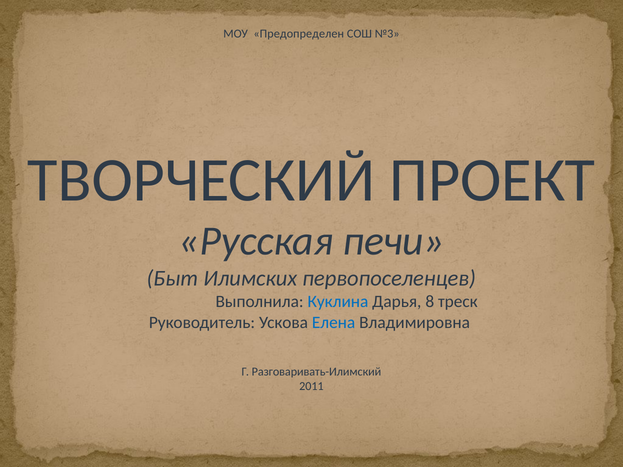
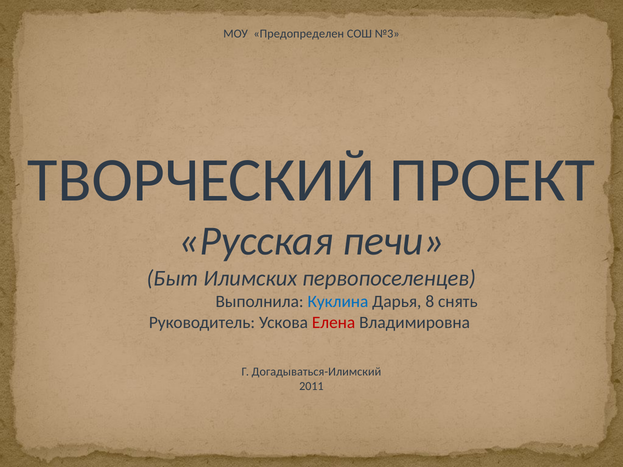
треск: треск -> снять (458, 302)
Елена colour: blue -> red (334, 323)
Разговаривать-Илимский: Разговаривать-Илимский -> Догадываться-Илимский (316, 372)
